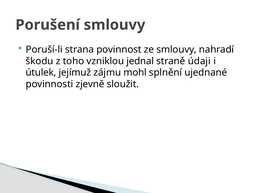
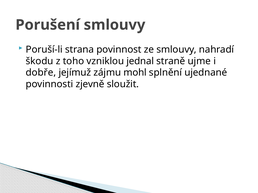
údaji: údaji -> ujme (199, 61)
útulek: útulek -> dobře (41, 73)
